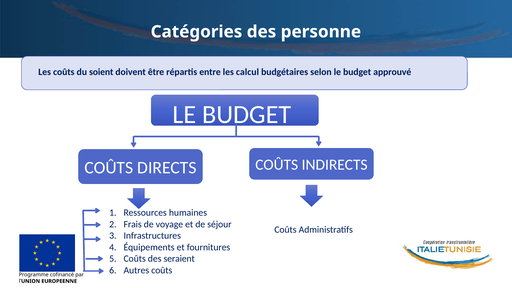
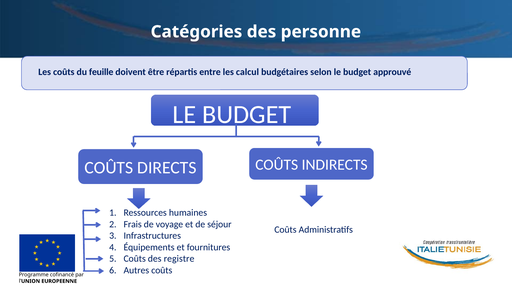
soient: soient -> feuille (101, 72)
seraient: seraient -> registre (179, 259)
